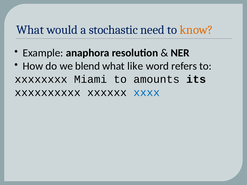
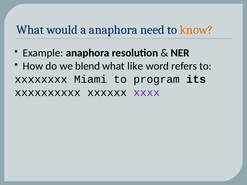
a stochastic: stochastic -> anaphora (113, 30)
amounts: amounts -> program (157, 79)
xxxx colour: blue -> purple (147, 93)
